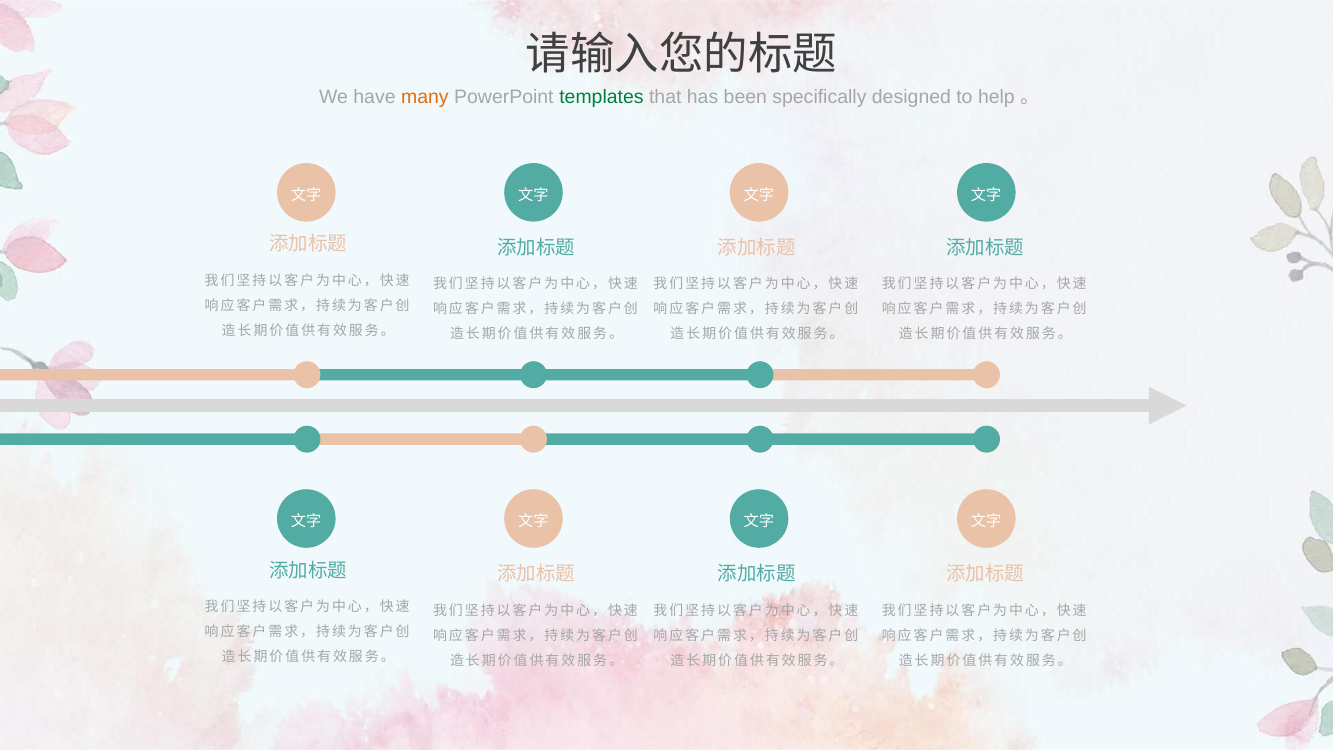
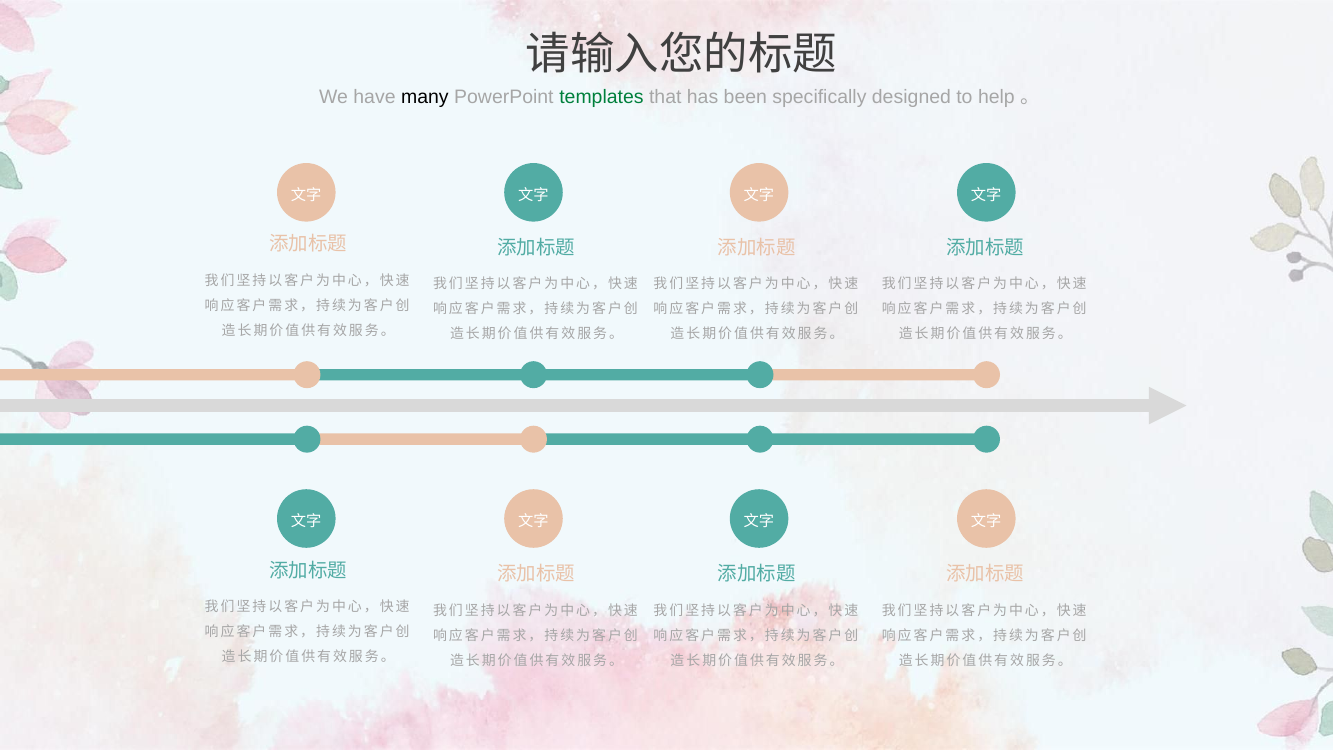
many colour: orange -> black (425, 97)
